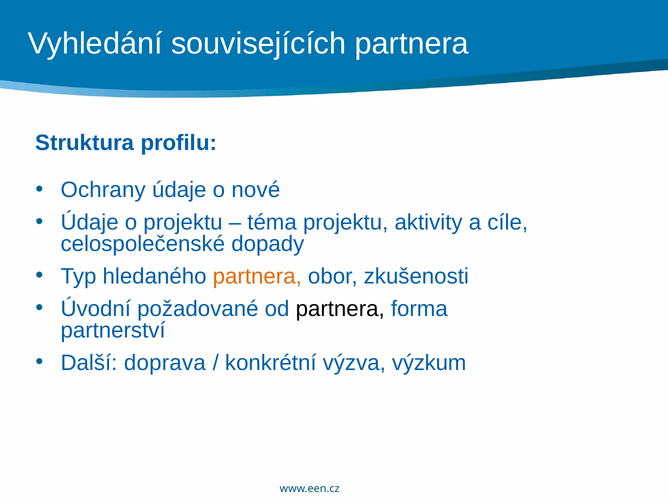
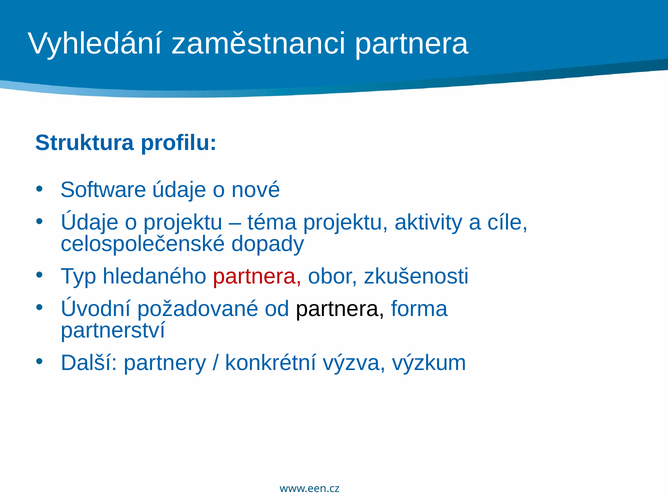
souvisejících: souvisejících -> zaměstnanci (259, 44)
Ochrany: Ochrany -> Software (103, 190)
partnera colour: orange -> red (257, 276)
doprava: doprava -> partnery (165, 363)
